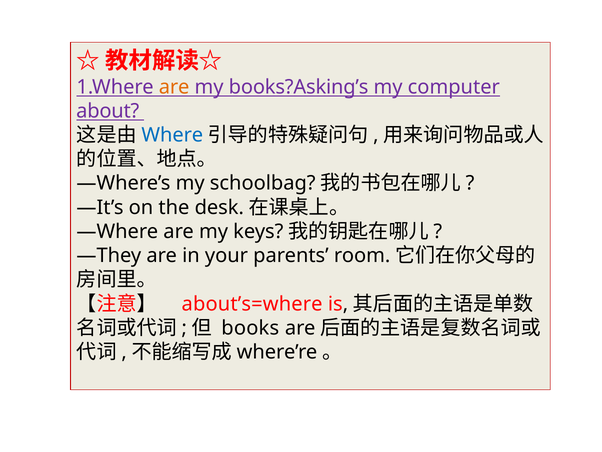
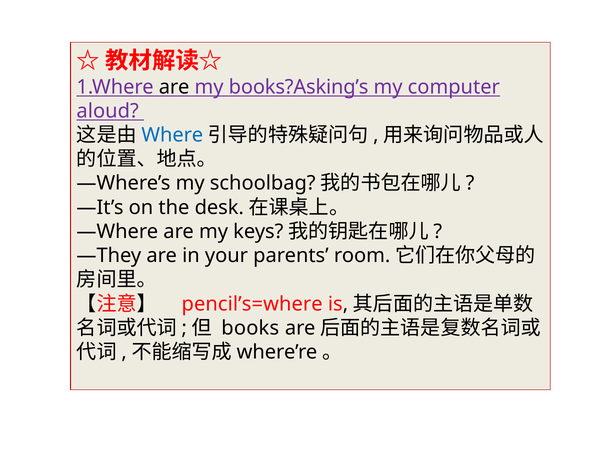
are colour: orange -> black (174, 87)
about: about -> aloud (108, 111)
about’s=where: about’s=where -> pencil’s=where (252, 304)
